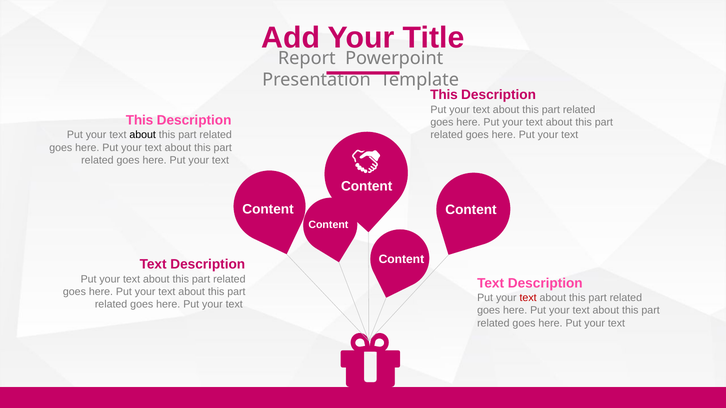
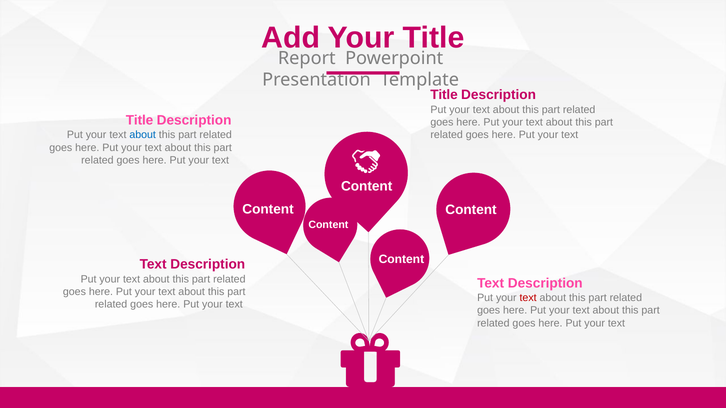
This: This -> Title (444, 95)
This: This -> Title (140, 120)
about colour: black -> blue (143, 135)
